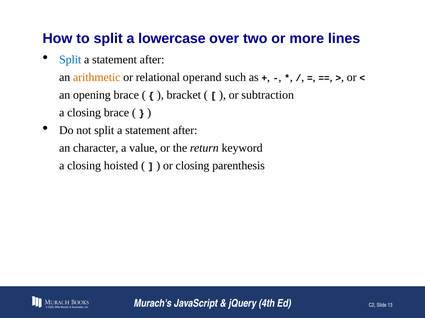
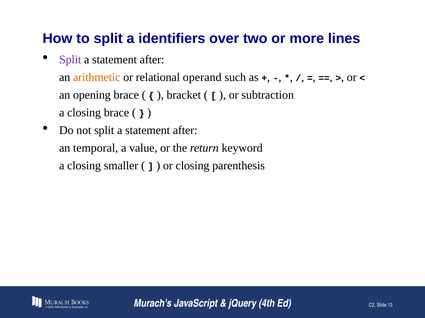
lowercase: lowercase -> identifiers (172, 39)
Split colour: blue -> purple (70, 60)
character: character -> temporal (96, 148)
hoisted: hoisted -> smaller (121, 166)
